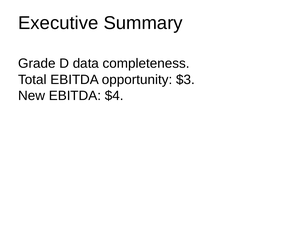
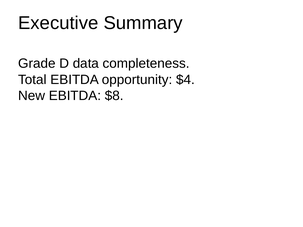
$3: $3 -> $4 (185, 80)
$4: $4 -> $8 (114, 96)
